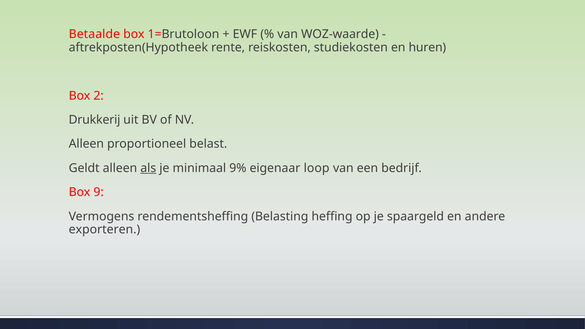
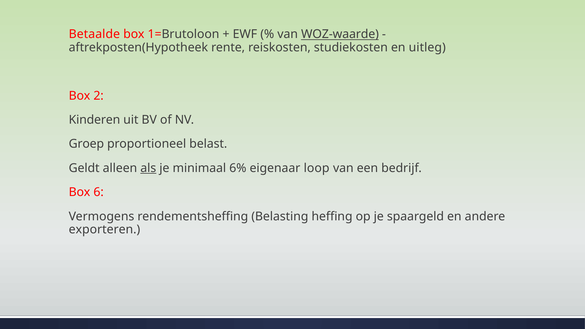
WOZ-waarde underline: none -> present (340, 34)
huren: huren -> uitleg (427, 47)
Drukkerij: Drukkerij -> Kinderen (94, 120)
Alleen: Alleen -> Groep (86, 144)
9%: 9% -> 6% (238, 168)
9: 9 -> 6 (99, 192)
